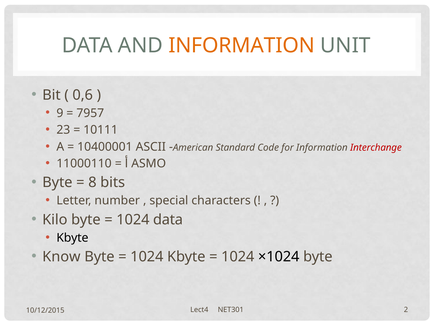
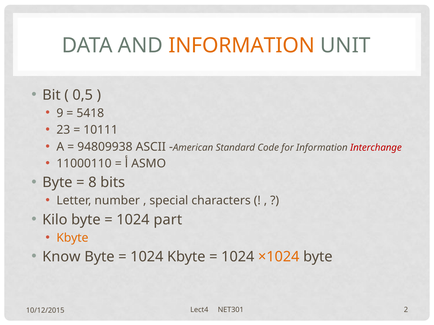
0,6: 0,6 -> 0,5 (83, 95)
7957: 7957 -> 5418 (90, 113)
10400001: 10400001 -> 94809938 (105, 147)
1024 data: data -> part (168, 220)
Kbyte colour: black -> orange (72, 238)
×1024 colour: black -> orange (279, 257)
